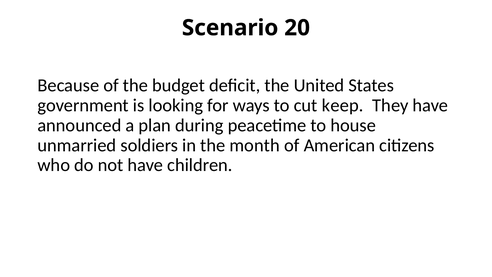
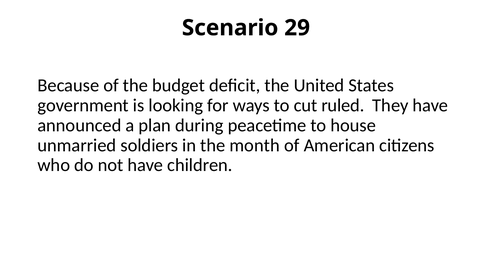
20: 20 -> 29 (297, 28)
keep: keep -> ruled (343, 105)
